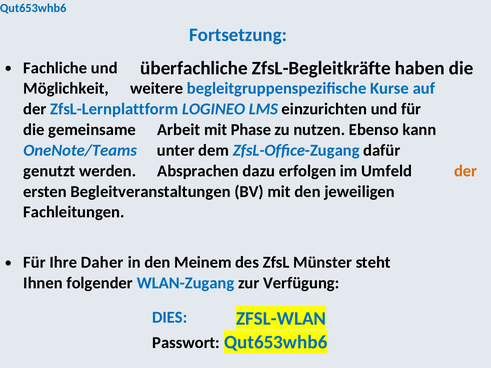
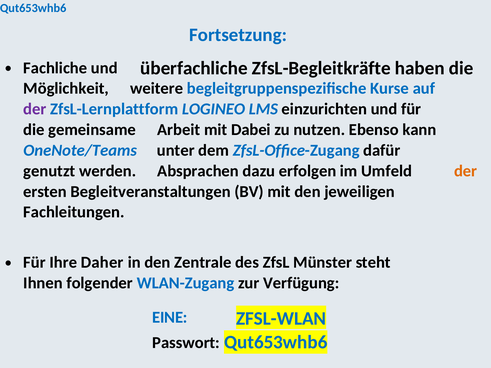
der colour: black -> purple (35, 109)
Phase: Phase -> Dabei (251, 130)
Meinem: Meinem -> Zentrale (203, 263)
DIES: DIES -> EINE (170, 318)
